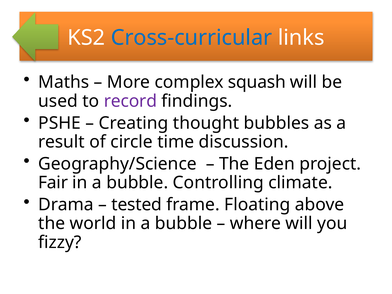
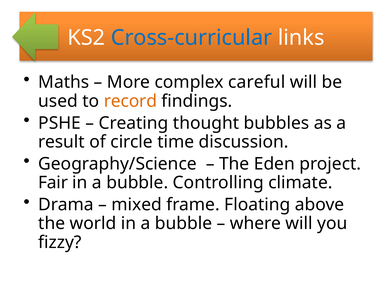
squash: squash -> careful (257, 82)
record colour: purple -> orange (130, 101)
tested: tested -> mixed (137, 205)
